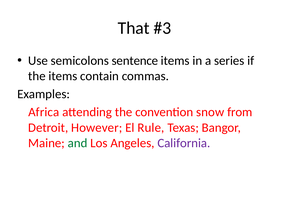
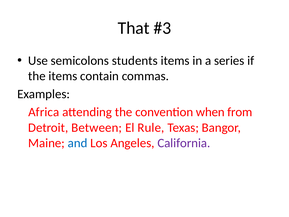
sentence: sentence -> students (135, 61)
snow: snow -> when (210, 112)
However: However -> Between (97, 127)
and colour: green -> blue (78, 143)
